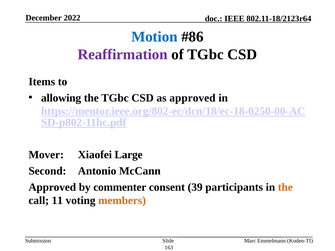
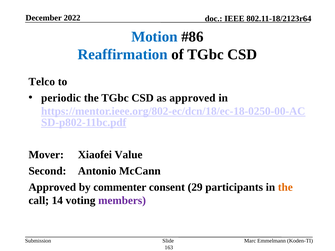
Reaffirmation colour: purple -> blue (123, 55)
Items: Items -> Telco (42, 82)
allowing: allowing -> periodic (61, 98)
Large: Large -> Value (129, 155)
39: 39 -> 29 (195, 187)
11: 11 -> 14 (57, 201)
members colour: orange -> purple (122, 201)
